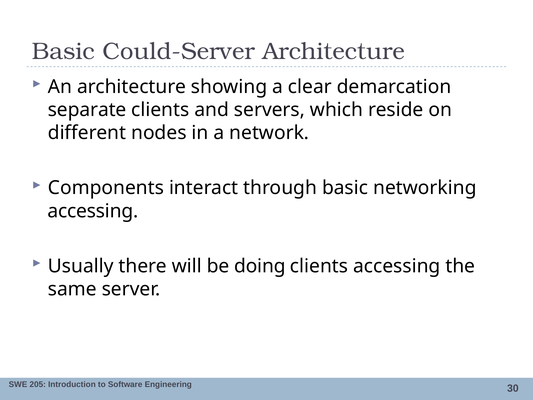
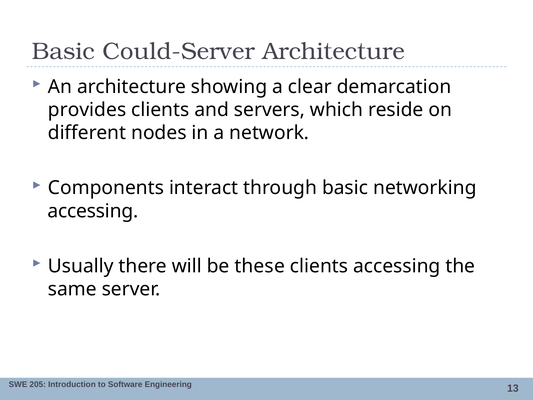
separate: separate -> provides (87, 110)
doing: doing -> these (260, 266)
30: 30 -> 13 (513, 388)
